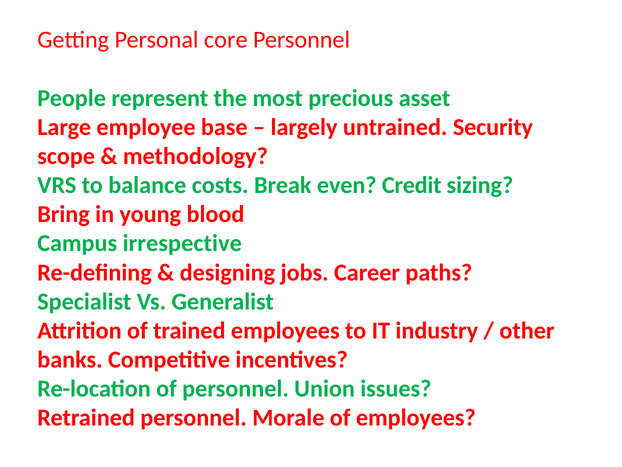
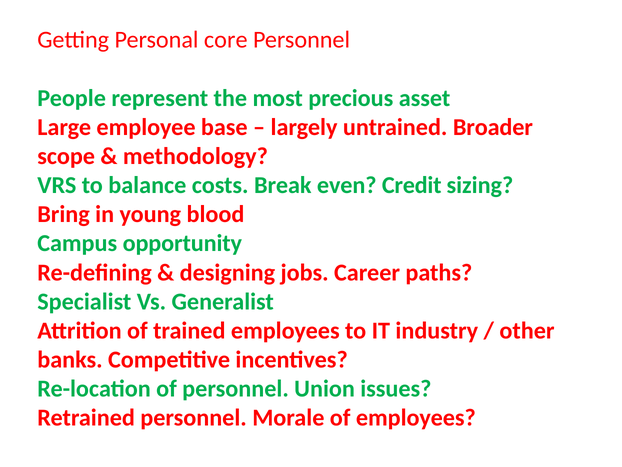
Security: Security -> Broader (493, 127)
irrespective: irrespective -> opportunity (182, 243)
